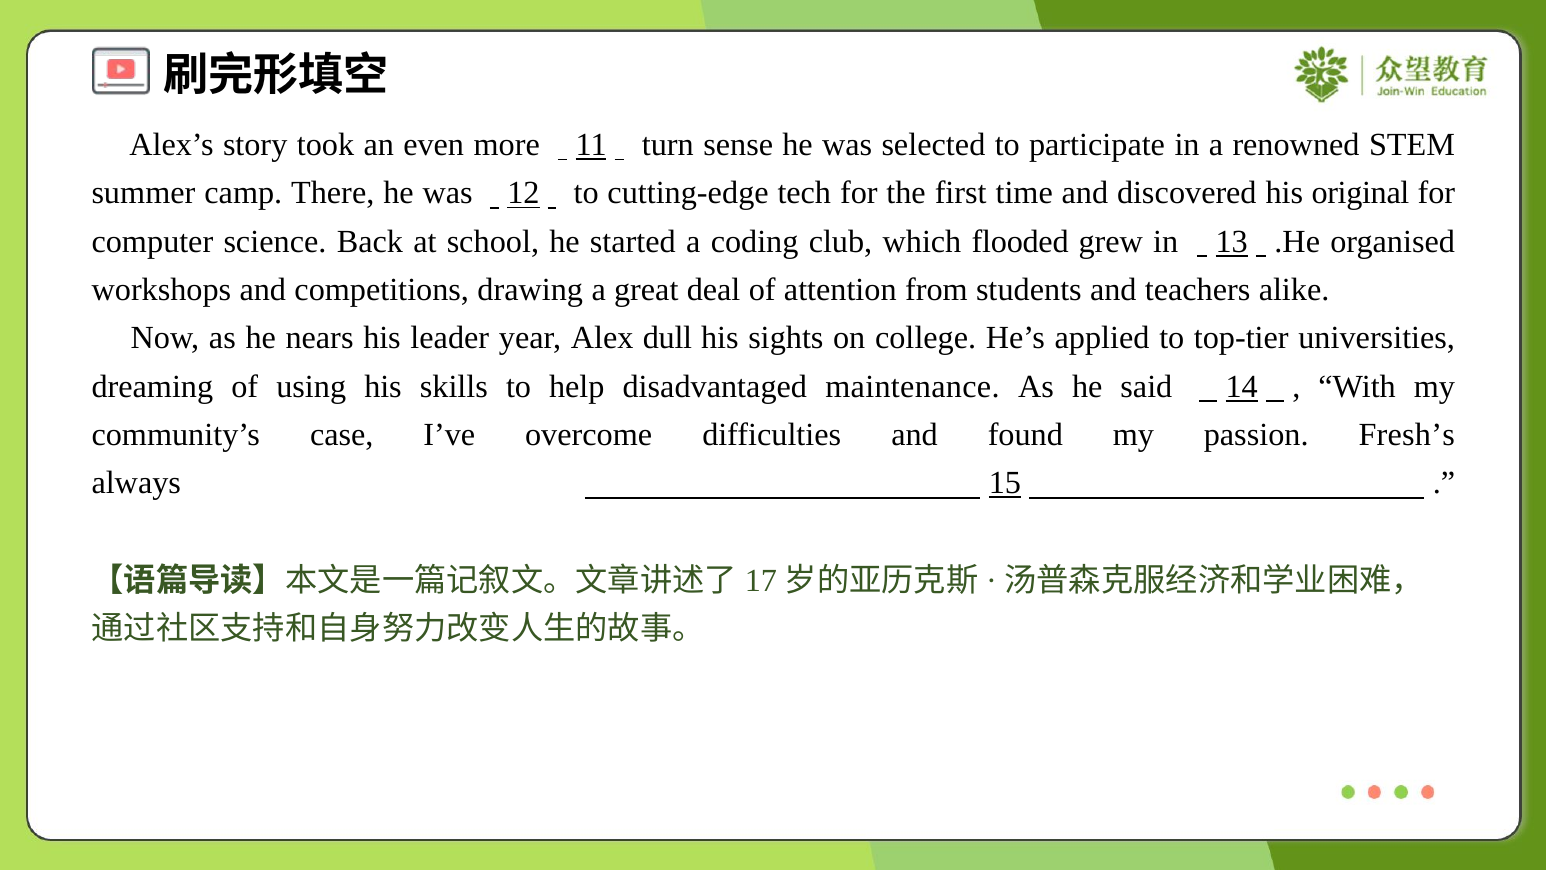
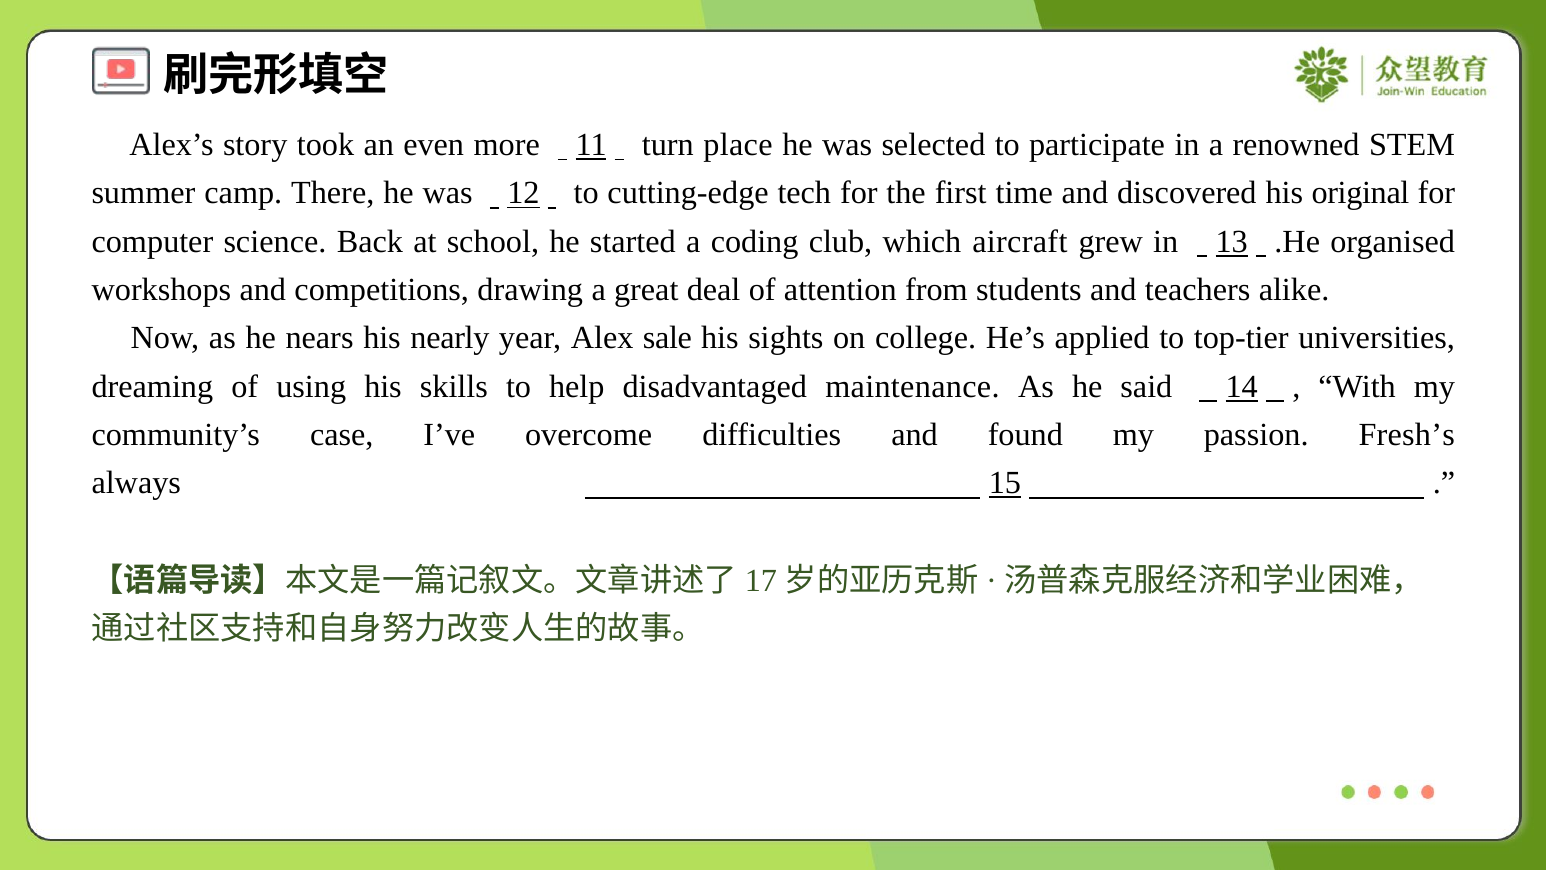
sense: sense -> place (738, 145)
flooded: flooded -> aircraft (1020, 241)
leader: leader -> nearly (450, 338)
dull: dull -> sale (667, 338)
